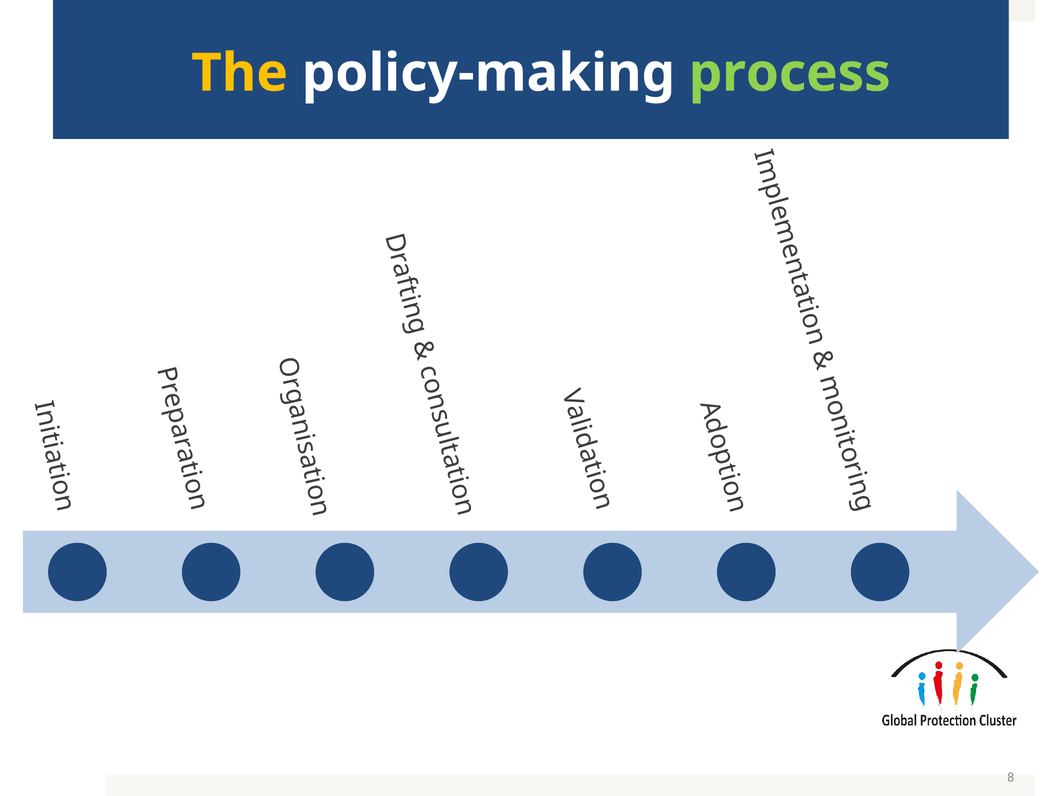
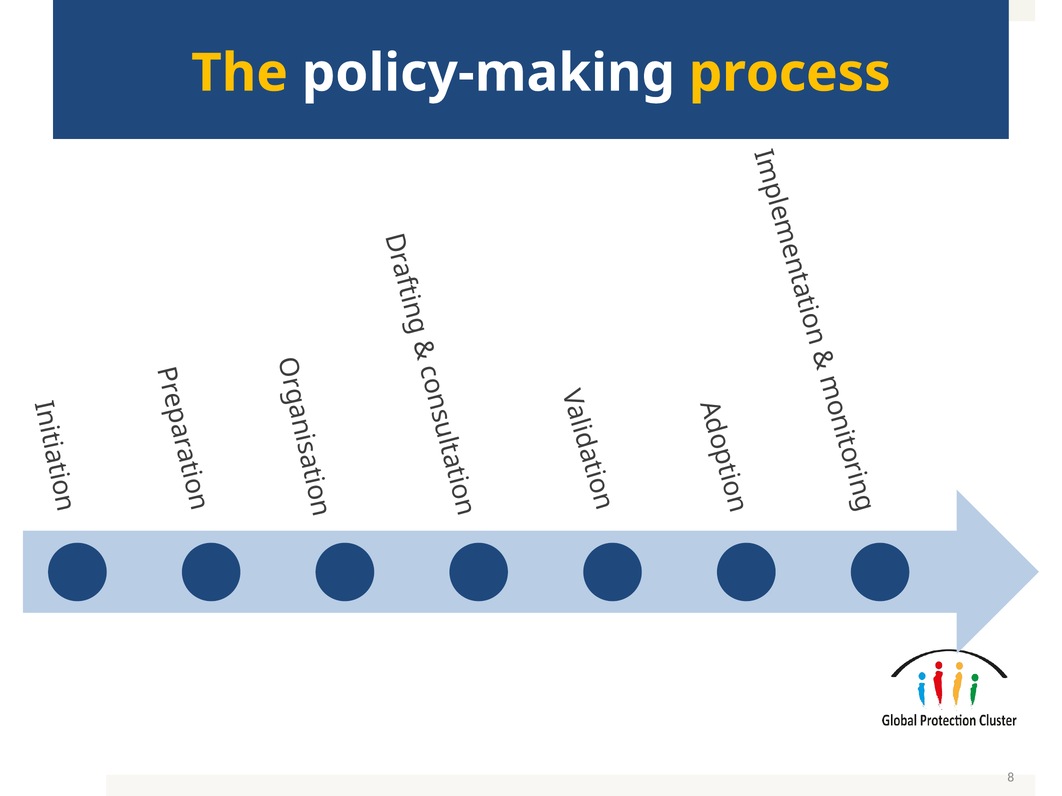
process colour: light green -> yellow (790, 73)
